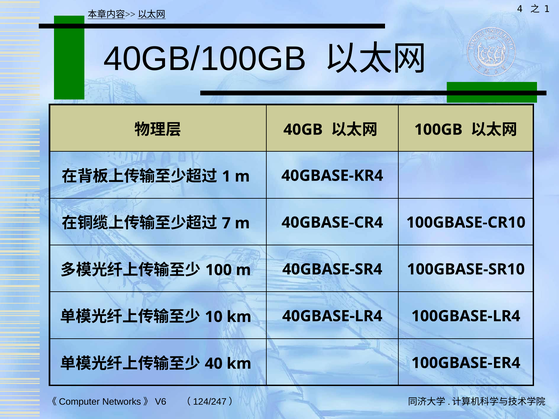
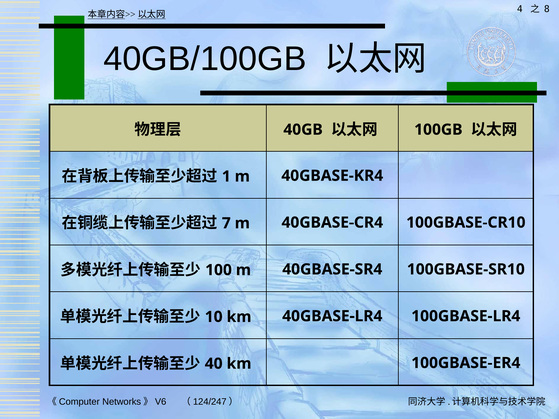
1: 1 -> 8 (547, 9)
